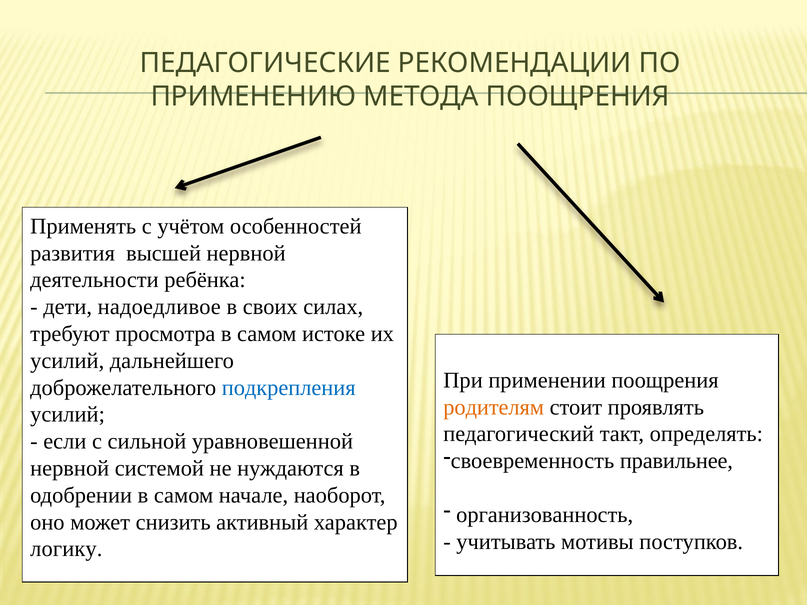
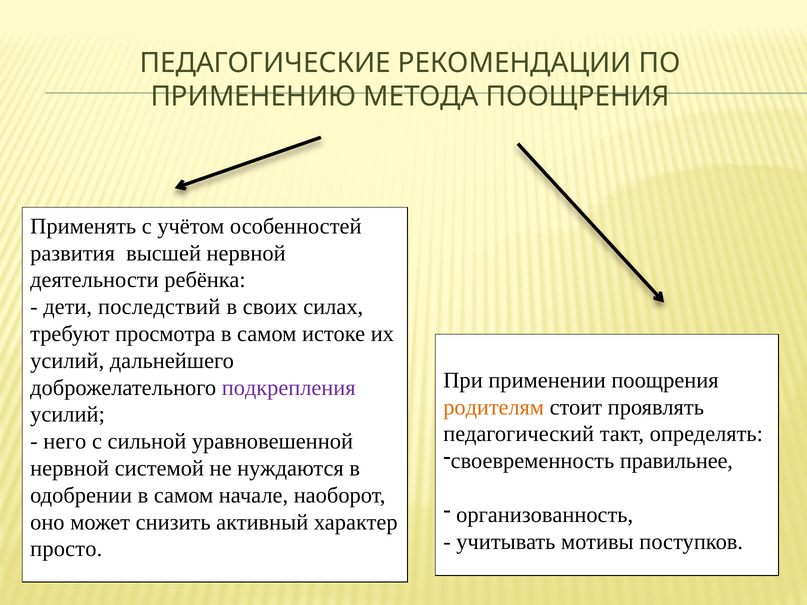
надоедливое: надоедливое -> последствий (159, 307)
подкрепления colour: blue -> purple (289, 388)
если: если -> него (65, 442)
логику: логику -> просто (66, 549)
